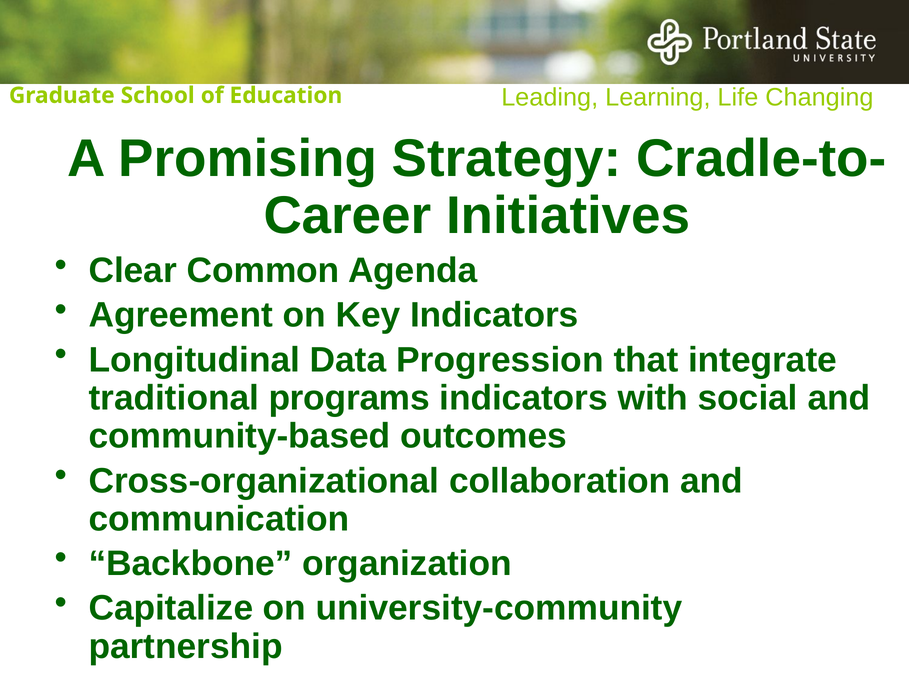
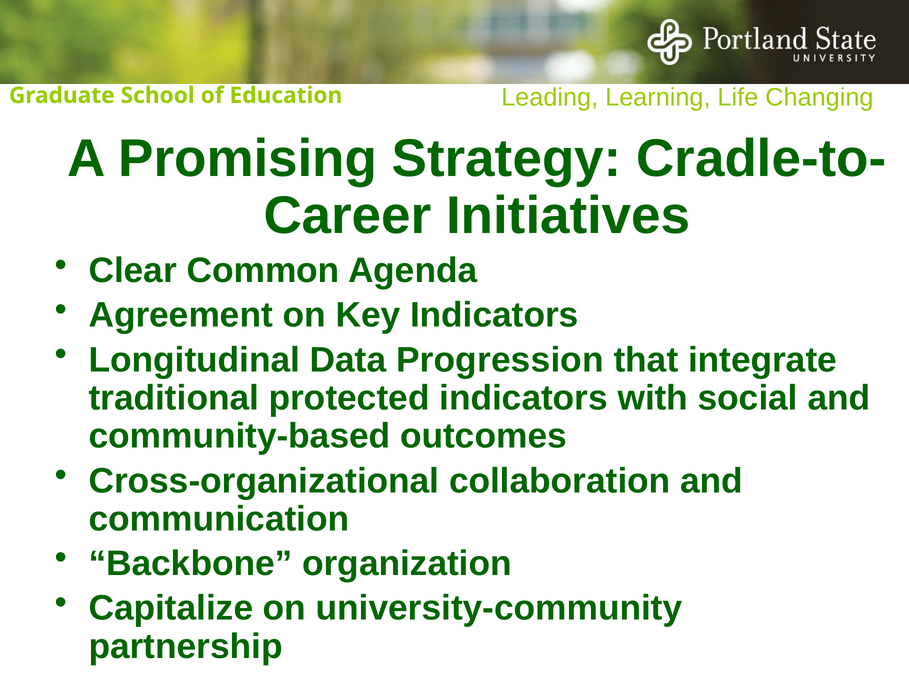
programs: programs -> protected (349, 398)
